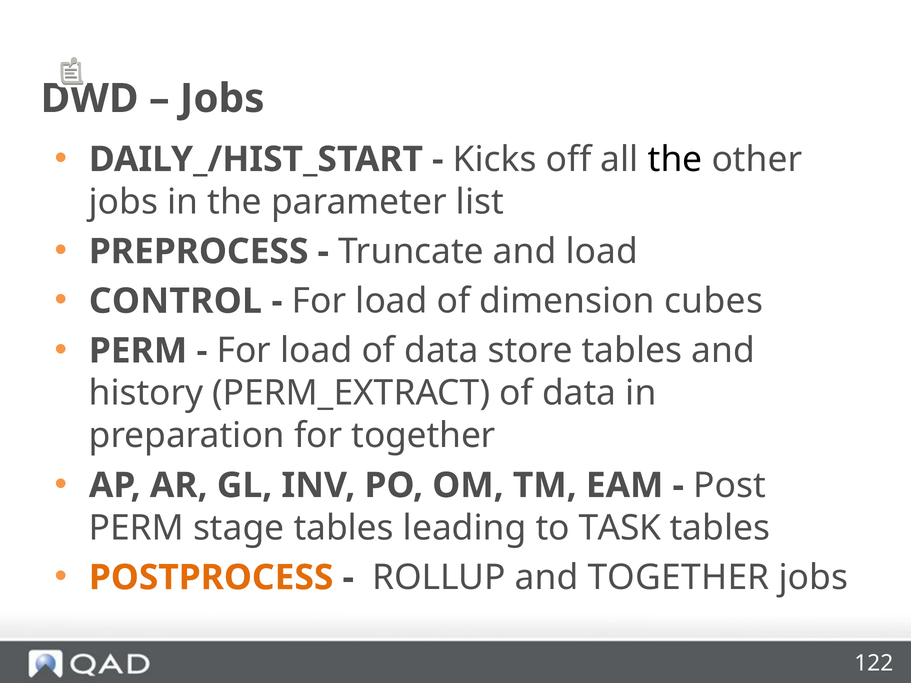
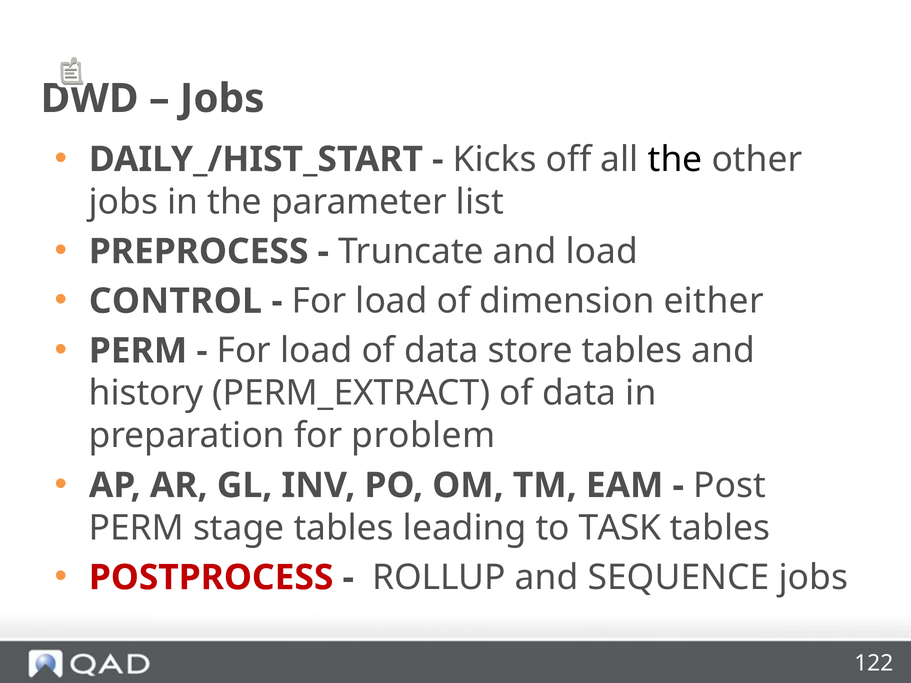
cubes: cubes -> either (714, 301)
for together: together -> problem (423, 436)
POSTPROCESS colour: orange -> red (211, 578)
and TOGETHER: TOGETHER -> SEQUENCE (679, 578)
